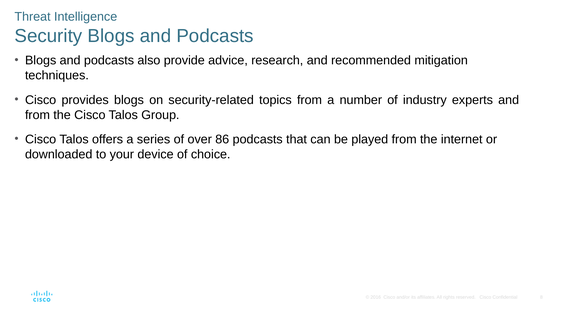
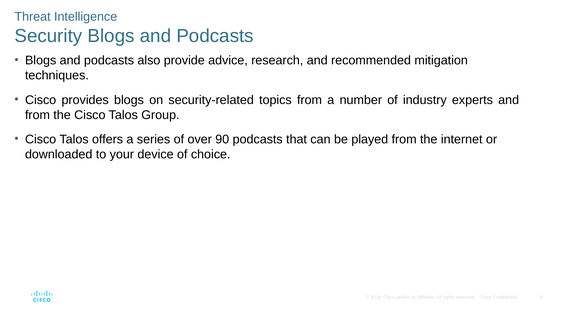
86: 86 -> 90 (222, 139)
